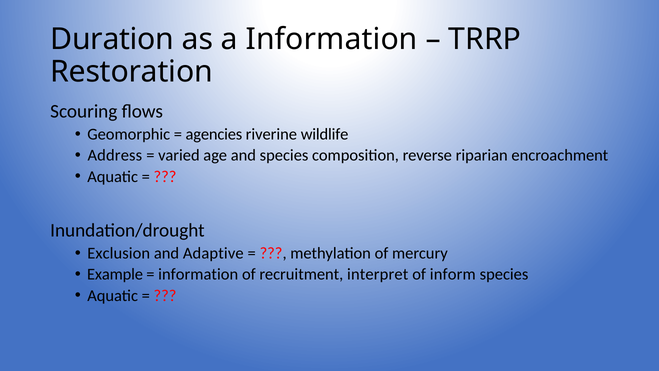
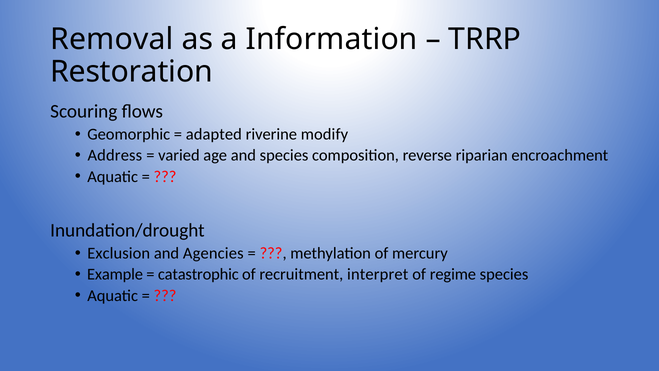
Duration: Duration -> Removal (112, 39)
agencies: agencies -> adapted (214, 134)
wildlife: wildlife -> modify (324, 134)
Adaptive: Adaptive -> Agencies (213, 253)
information: information -> catastrophic (198, 274)
inform: inform -> regime (453, 274)
